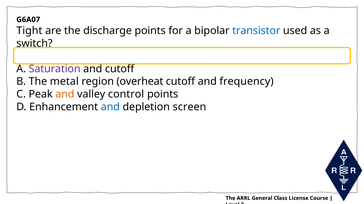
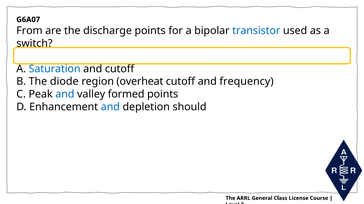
Tight: Tight -> From (29, 31)
Saturation colour: purple -> blue (55, 69)
metal: metal -> diode (64, 82)
and colour: orange -> blue (65, 95)
control: control -> formed (126, 95)
screen: screen -> should (190, 107)
